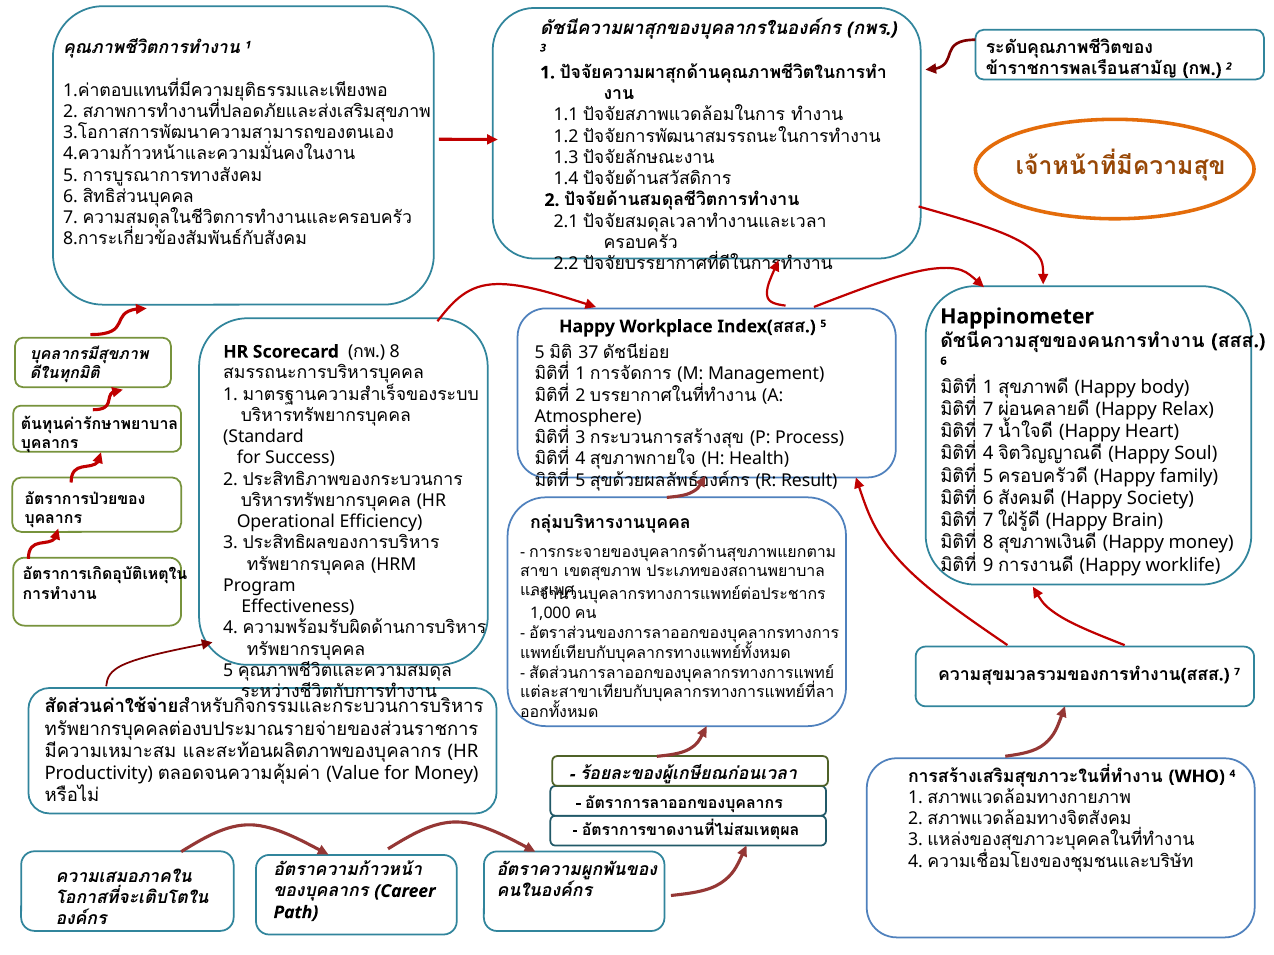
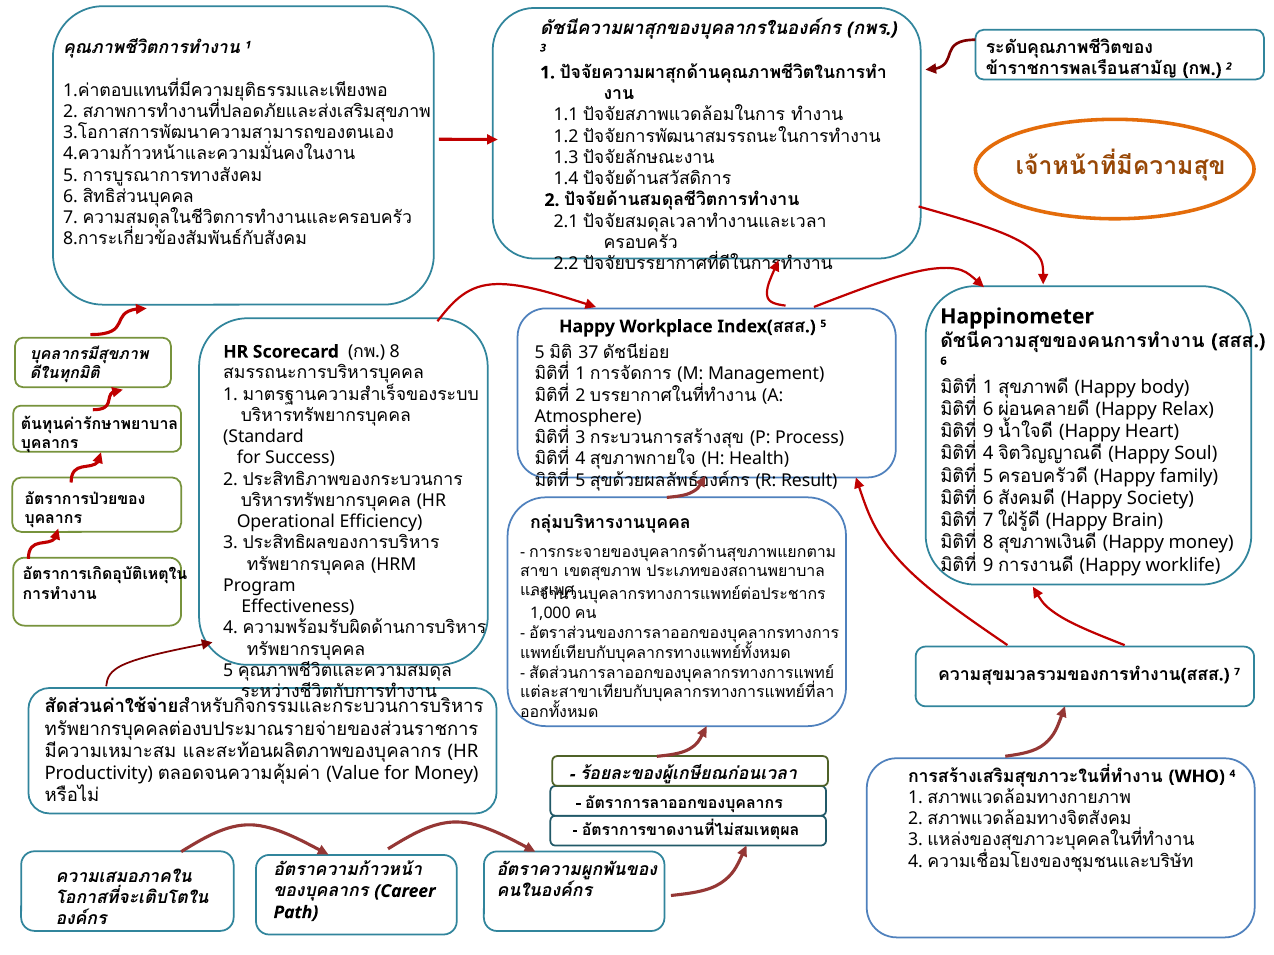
7: 7 -> 6 (988, 409)
7: 7 -> 9 (988, 432)
